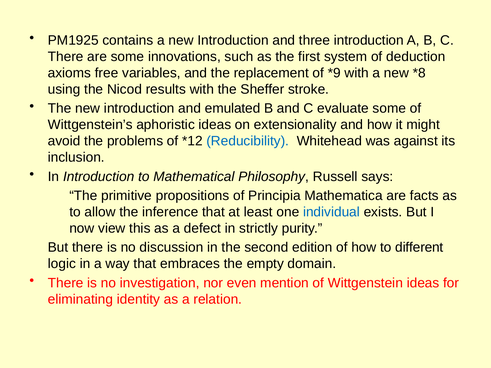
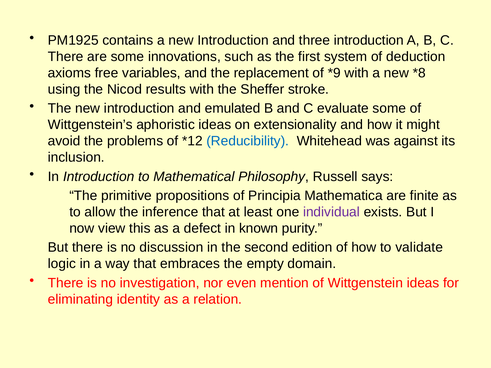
facts: facts -> finite (424, 196)
individual colour: blue -> purple (331, 212)
strictly: strictly -> known (259, 229)
different: different -> validate (419, 248)
